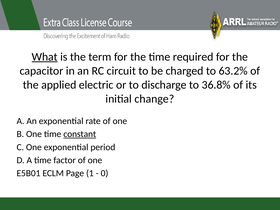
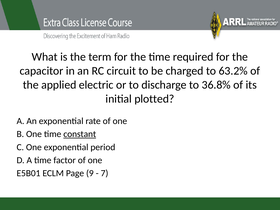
What underline: present -> none (45, 57)
change: change -> plotted (154, 99)
1: 1 -> 9 (90, 173)
0: 0 -> 7 (105, 173)
